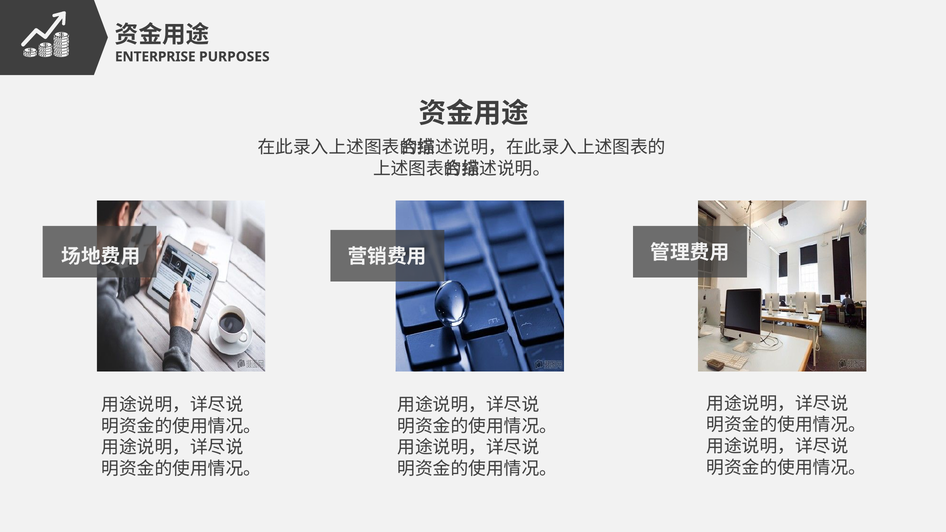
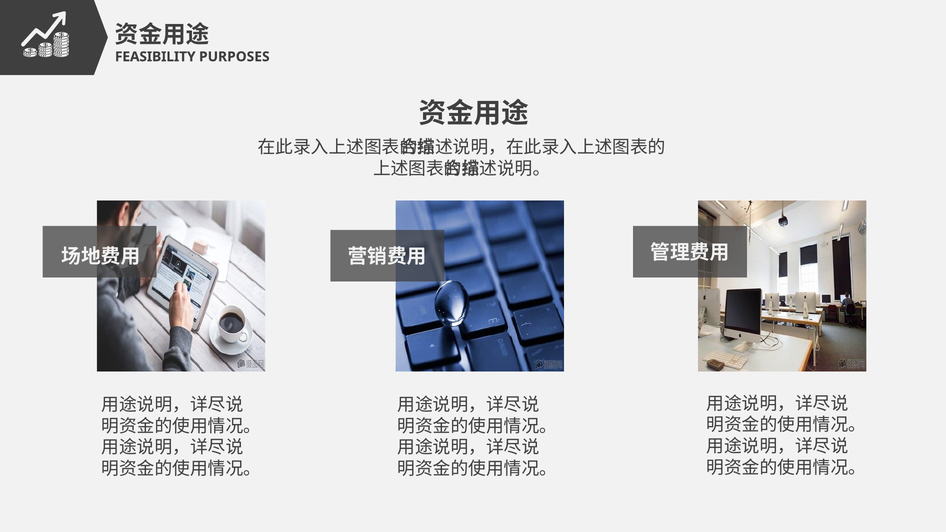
ENTERPRISE: ENTERPRISE -> FEASIBILITY (155, 57)
